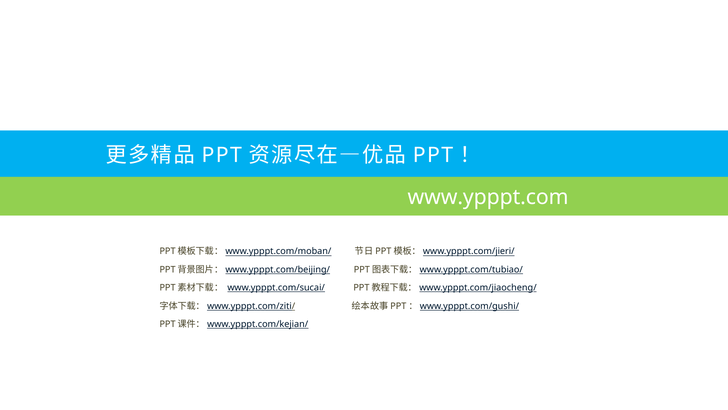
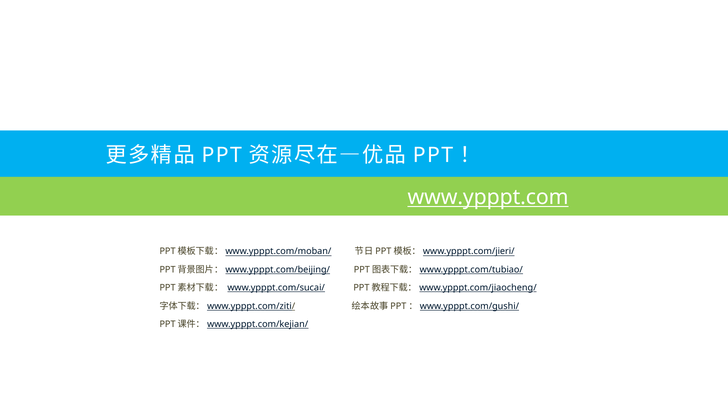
www.ypppt.com underline: none -> present (488, 197)
